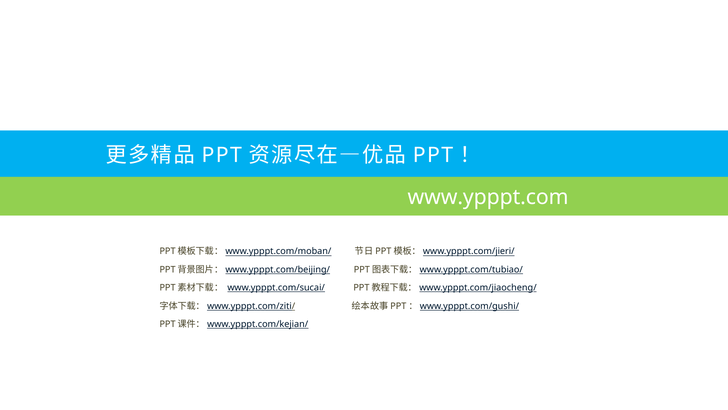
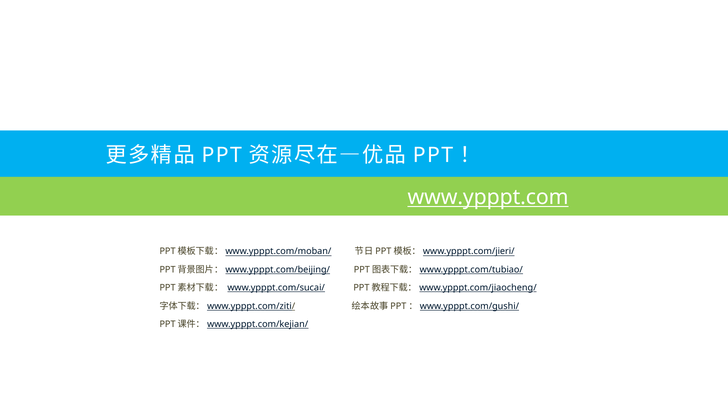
www.ypppt.com underline: none -> present (488, 197)
